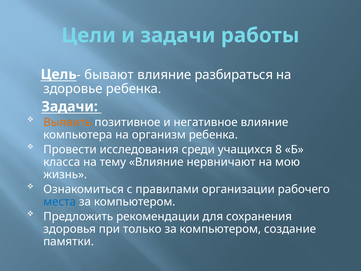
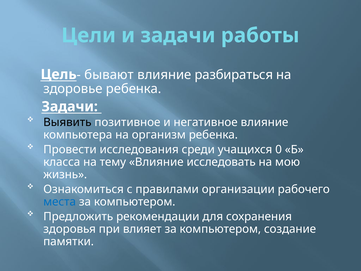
Выявить colour: orange -> black (67, 122)
8: 8 -> 0 (279, 150)
нервничают: нервничают -> исследовать (221, 162)
только: только -> влияет (142, 229)
